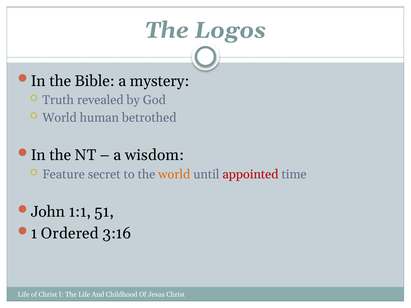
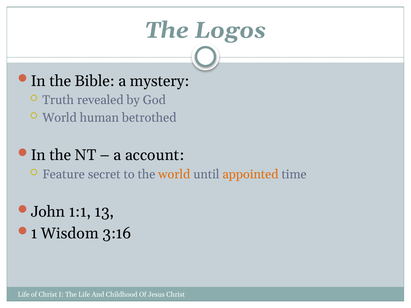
wisdom: wisdom -> account (155, 155)
appointed colour: red -> orange (250, 174)
51: 51 -> 13 (104, 212)
Ordered: Ordered -> Wisdom (70, 234)
